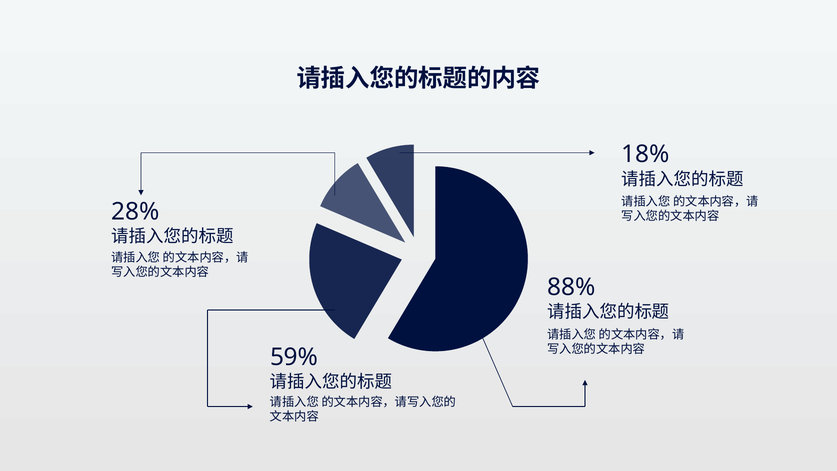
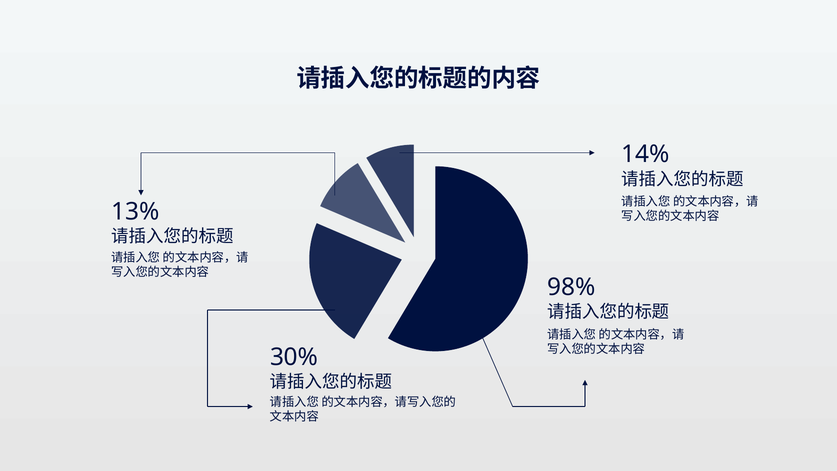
18%: 18% -> 14% (646, 154)
28%: 28% -> 13% (135, 212)
88%: 88% -> 98% (571, 287)
59%: 59% -> 30% (294, 357)
